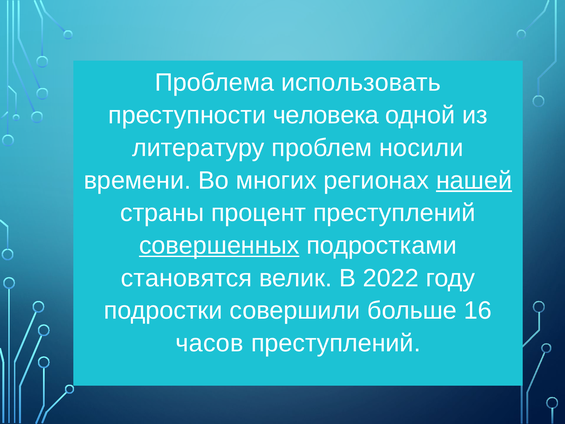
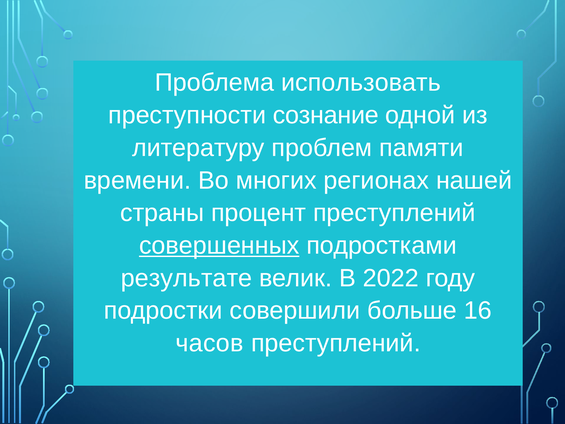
человека: человека -> сознание (326, 115)
носили: носили -> памяти (421, 148)
нашей underline: present -> none (474, 180)
становятся: становятся -> результате (187, 278)
